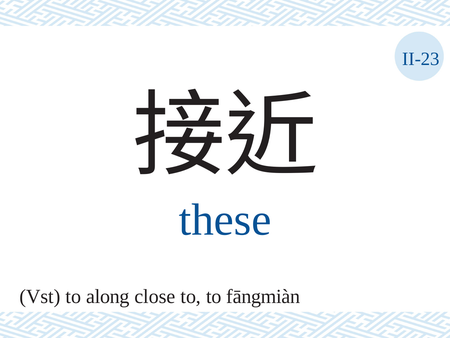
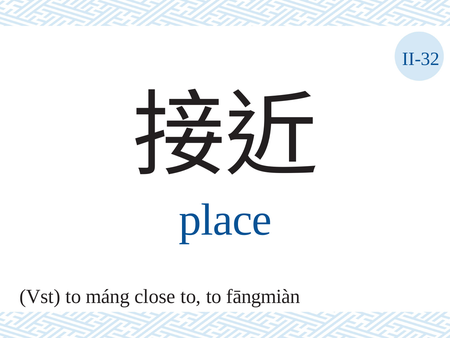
II-23: II-23 -> II-32 (421, 59)
these: these -> place (225, 220)
along: along -> máng (108, 296)
